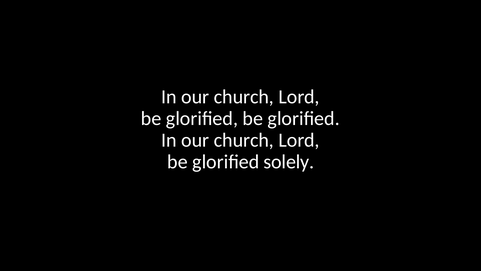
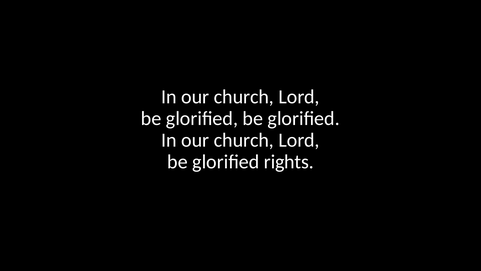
solely: solely -> rights (289, 162)
